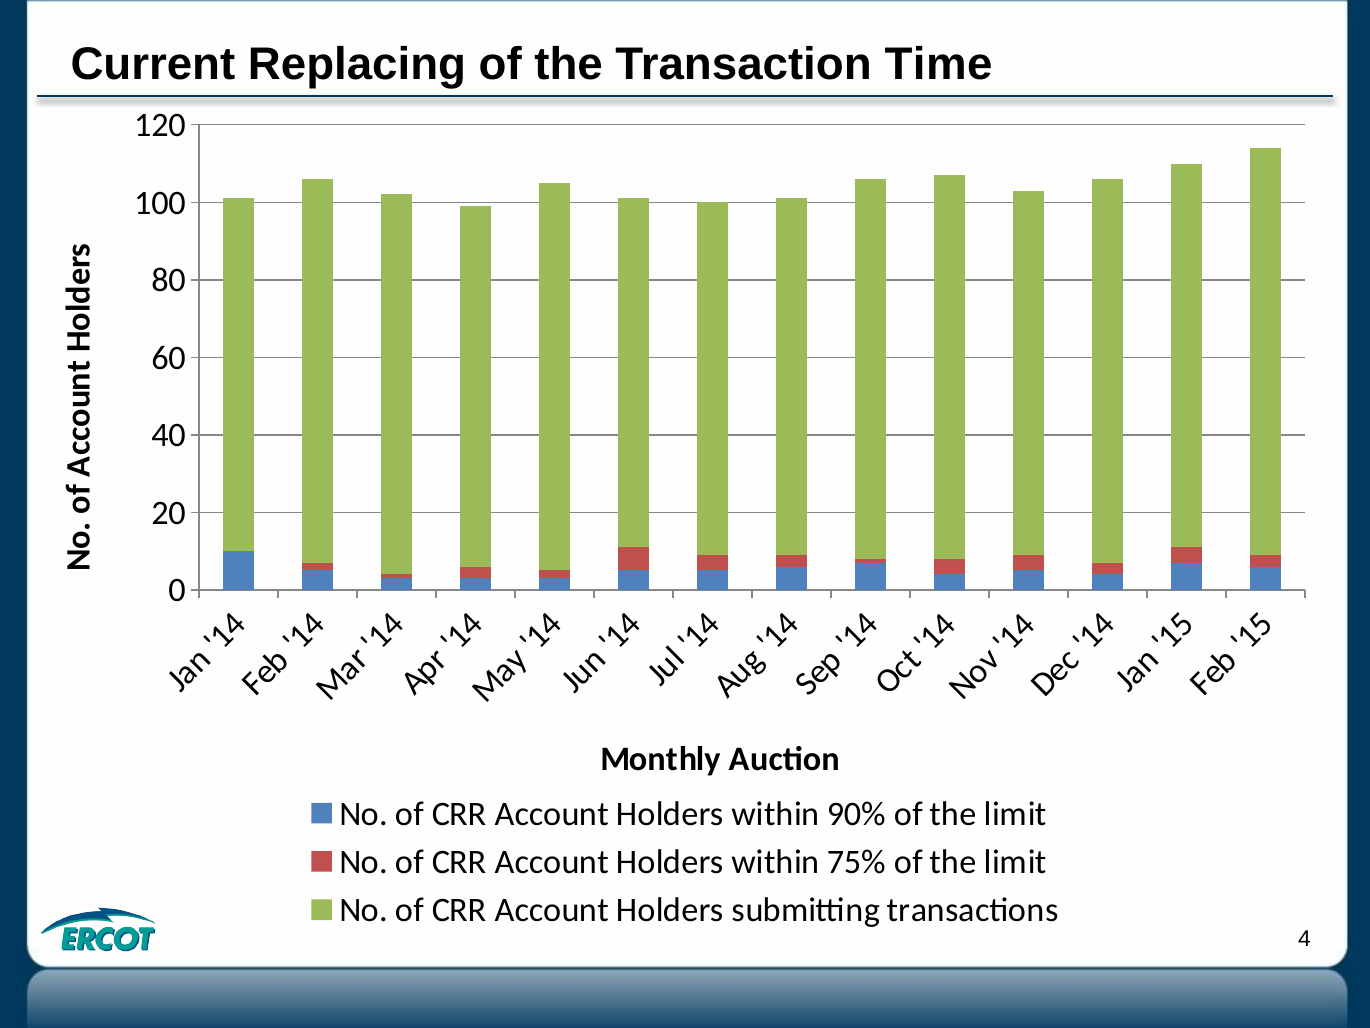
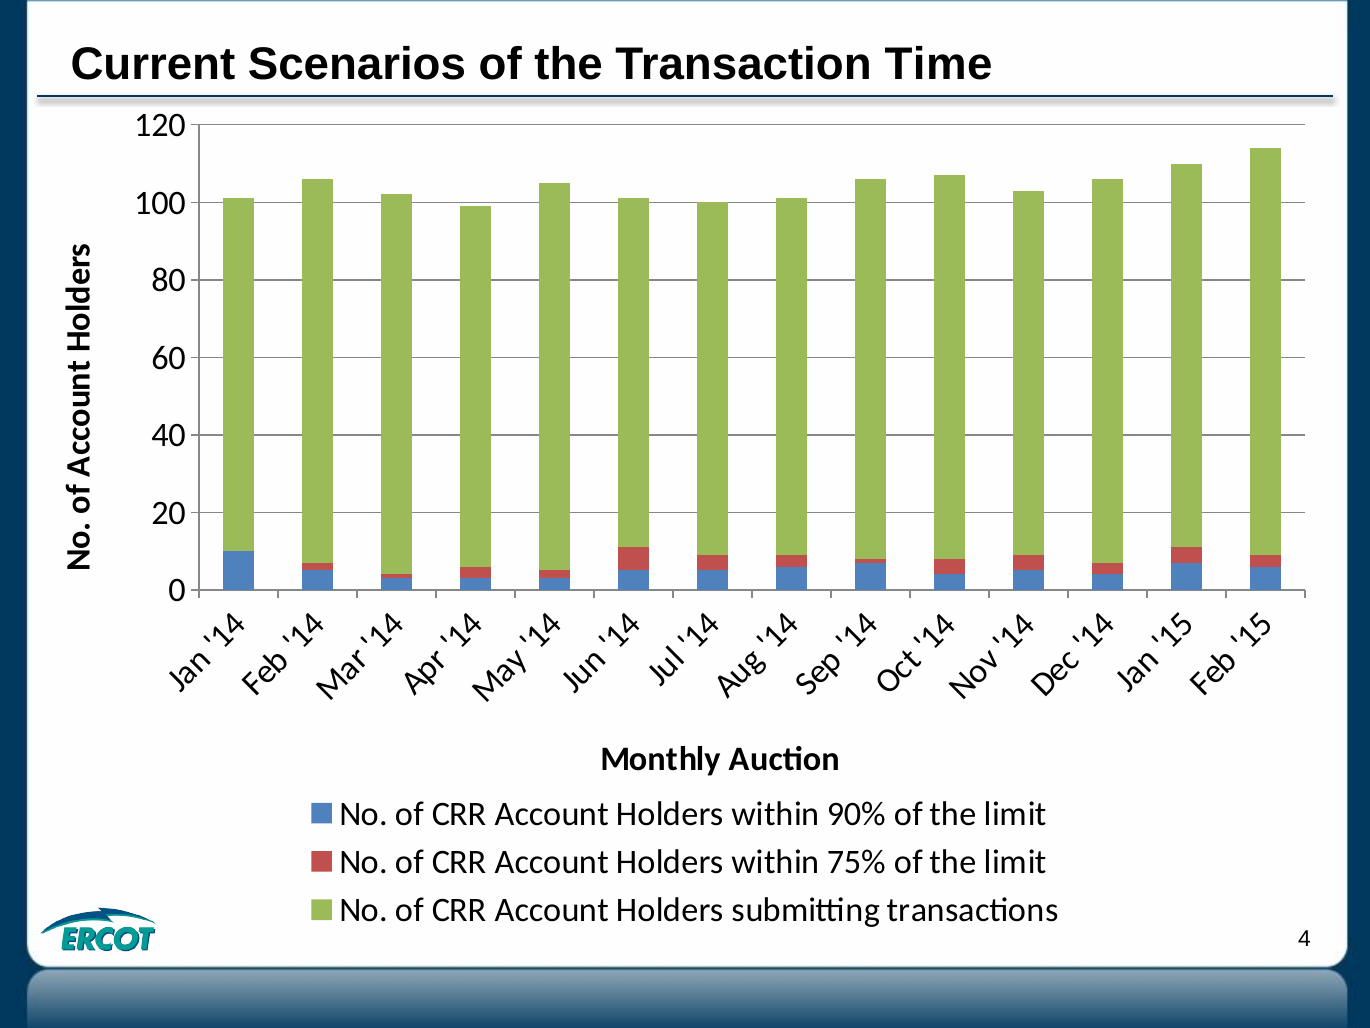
Replacing: Replacing -> Scenarios (357, 65)
